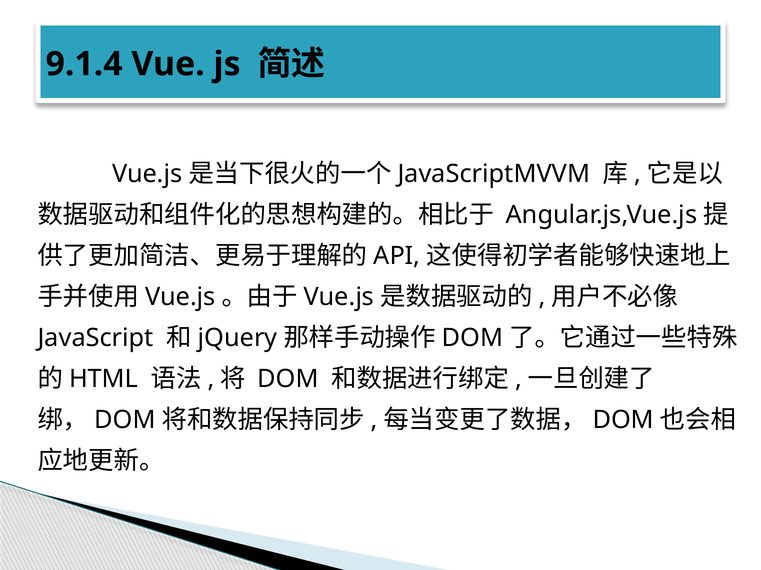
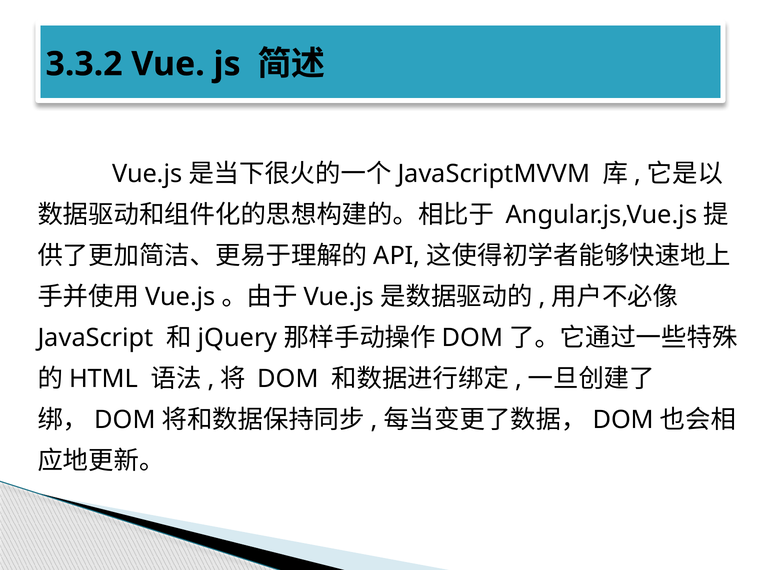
9.1.4: 9.1.4 -> 3.3.2 (84, 64)
